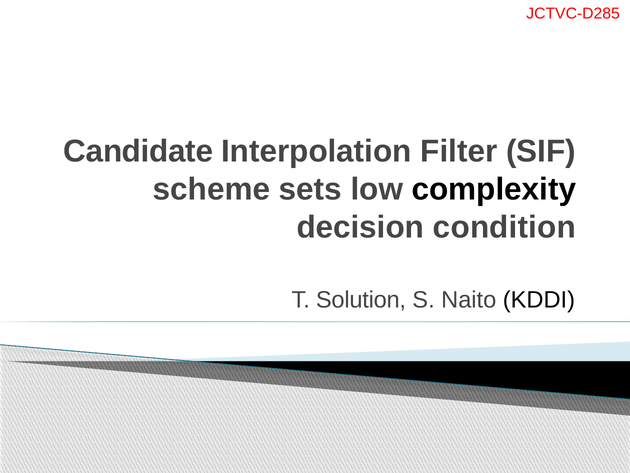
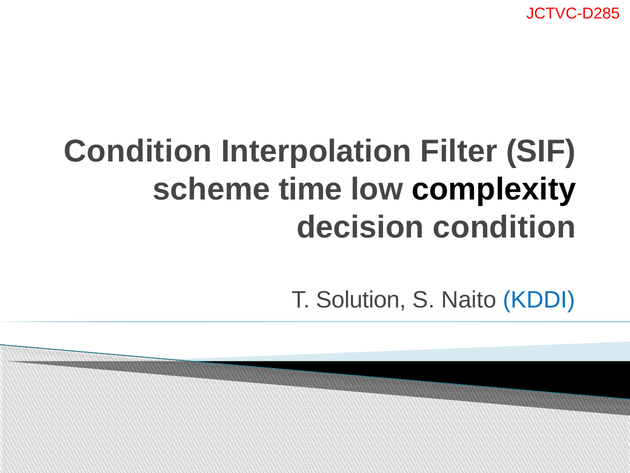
Candidate: Candidate -> Condition (138, 151)
sets: sets -> time (311, 189)
KDDI colour: black -> blue (539, 300)
